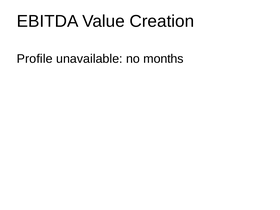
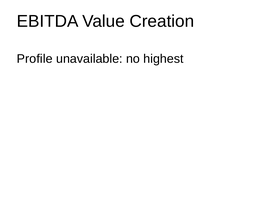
months: months -> highest (163, 59)
